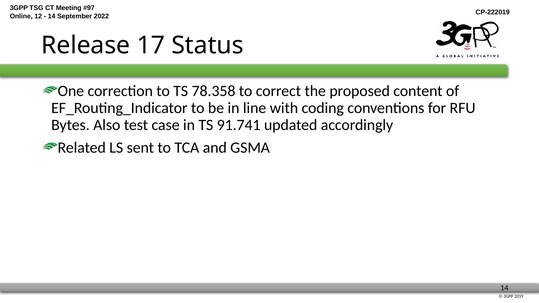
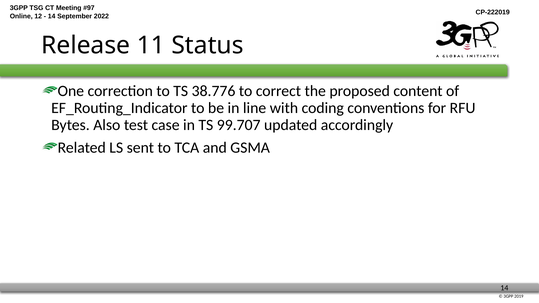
17: 17 -> 11 (151, 45)
78.358: 78.358 -> 38.776 (214, 91)
91.741: 91.741 -> 99.707 (239, 125)
